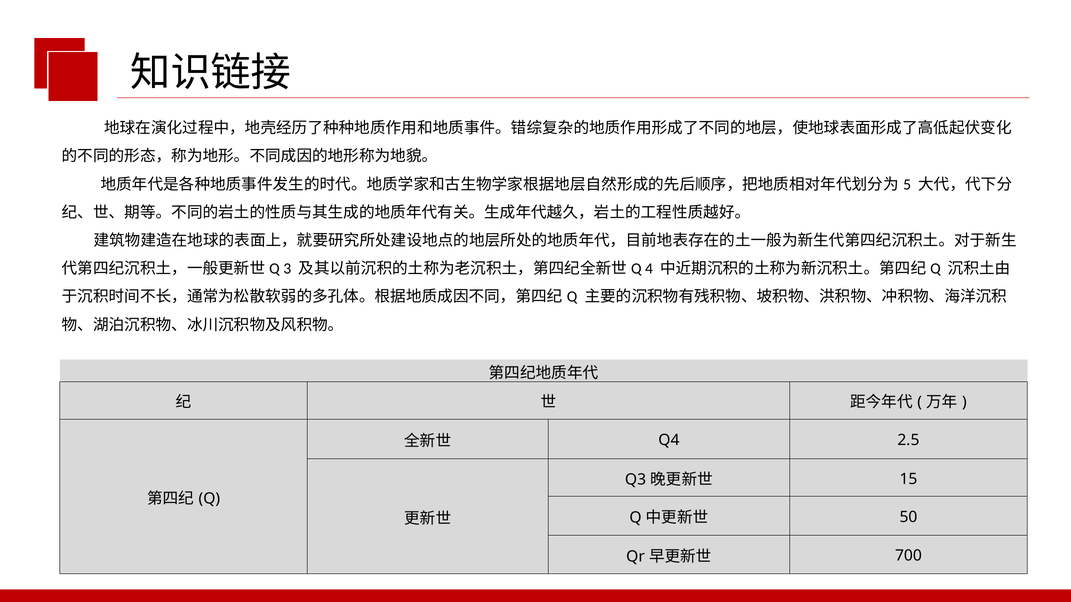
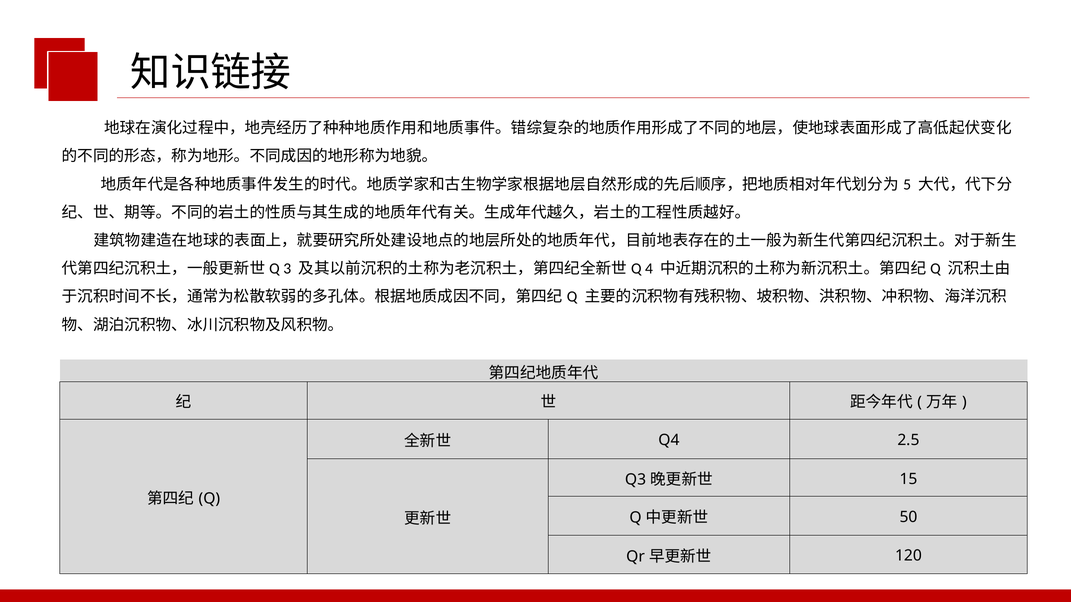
700: 700 -> 120 (908, 556)
